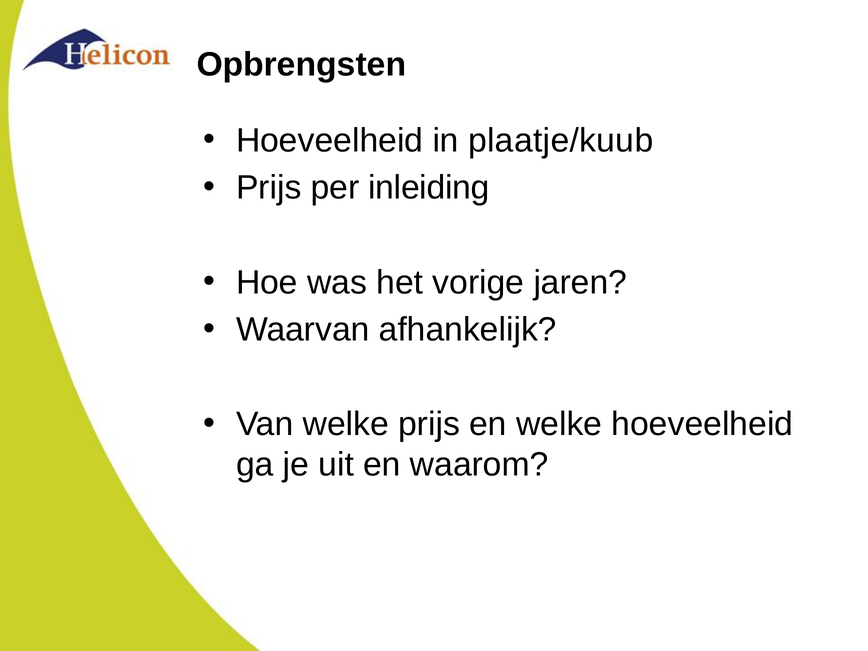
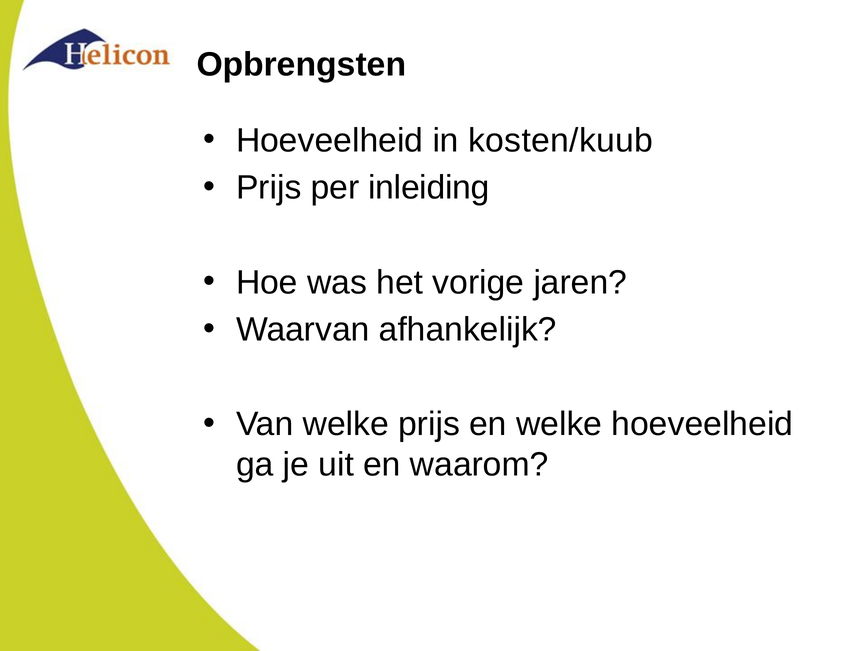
plaatje/kuub: plaatje/kuub -> kosten/kuub (561, 141)
